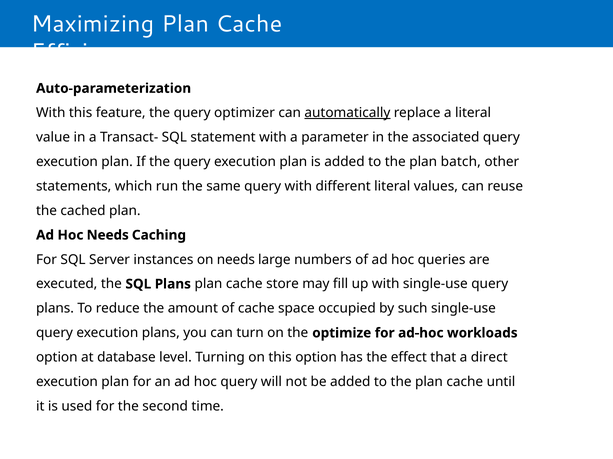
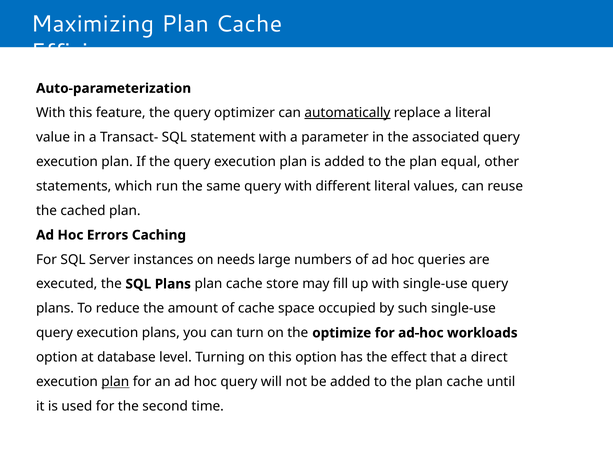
batch: batch -> equal (461, 162)
Hoc Needs: Needs -> Errors (108, 235)
plan underline: none -> present (115, 382)
